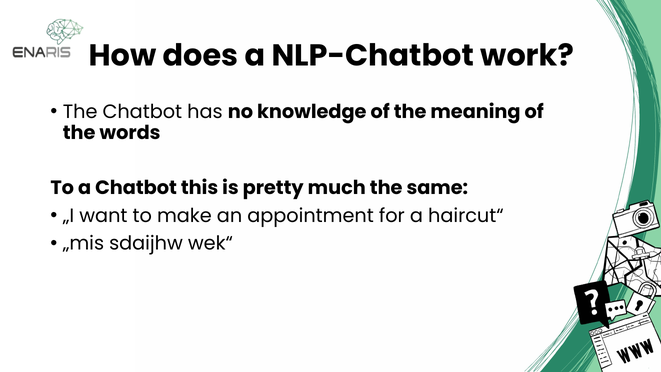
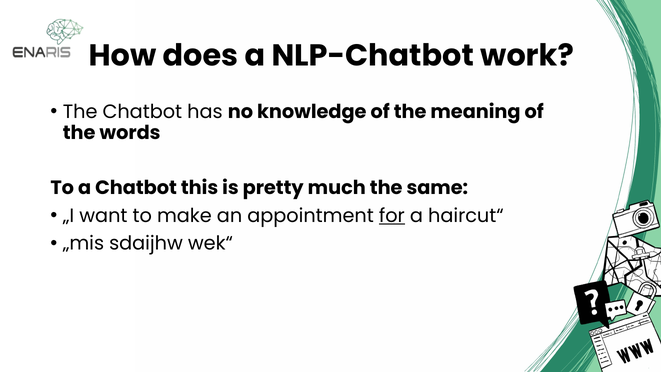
for underline: none -> present (392, 216)
